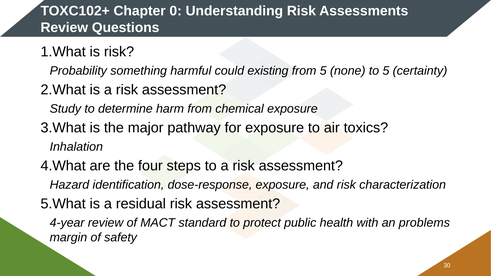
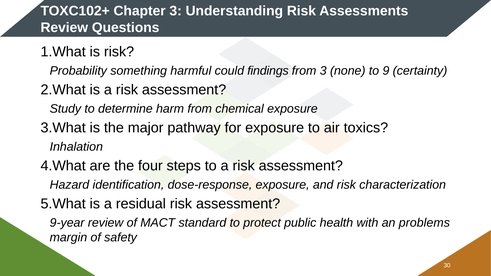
Chapter 0: 0 -> 3 (176, 11)
existing: existing -> findings (268, 71)
from 5: 5 -> 3 (323, 71)
to 5: 5 -> 9 (386, 71)
4-year: 4-year -> 9-year (67, 223)
